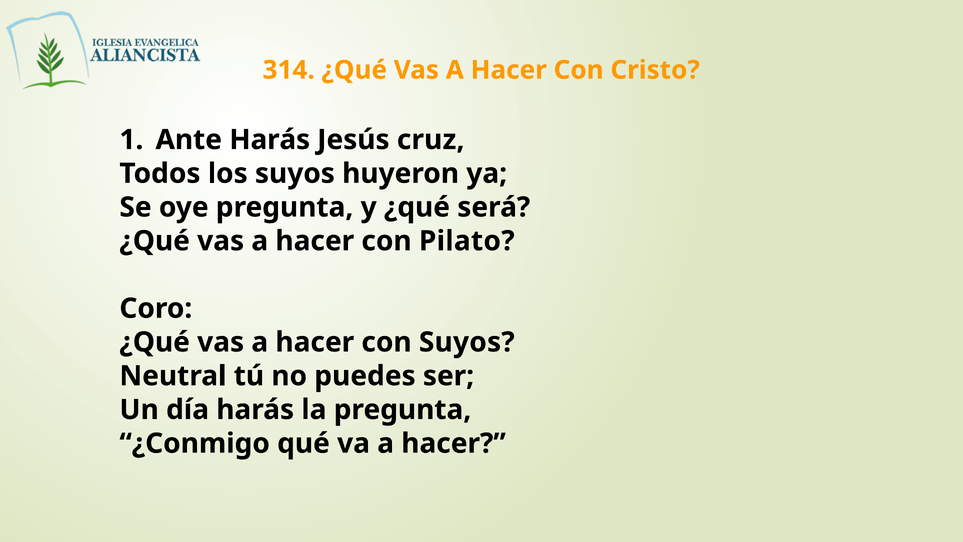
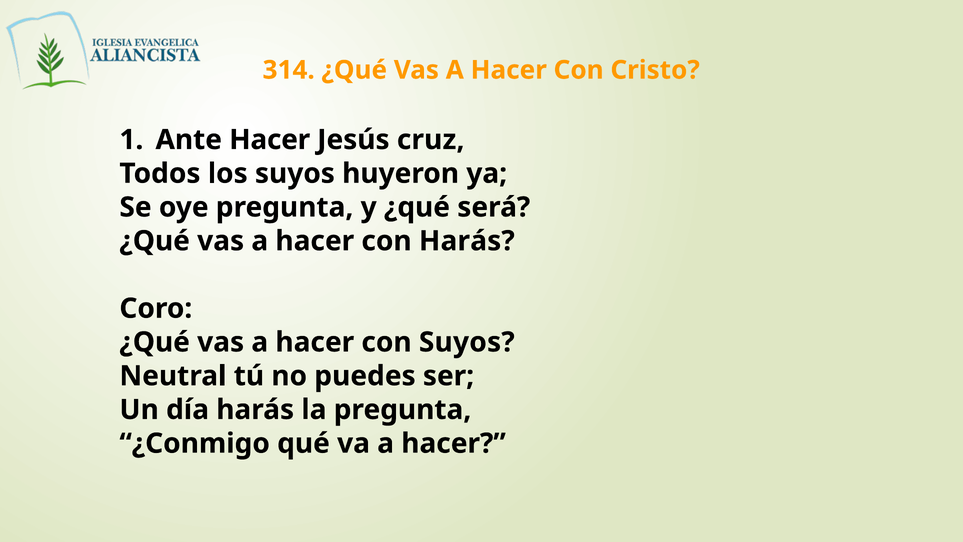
Ante Harás: Harás -> Hacer (270, 140)
con Pilato: Pilato -> Harás (467, 241)
